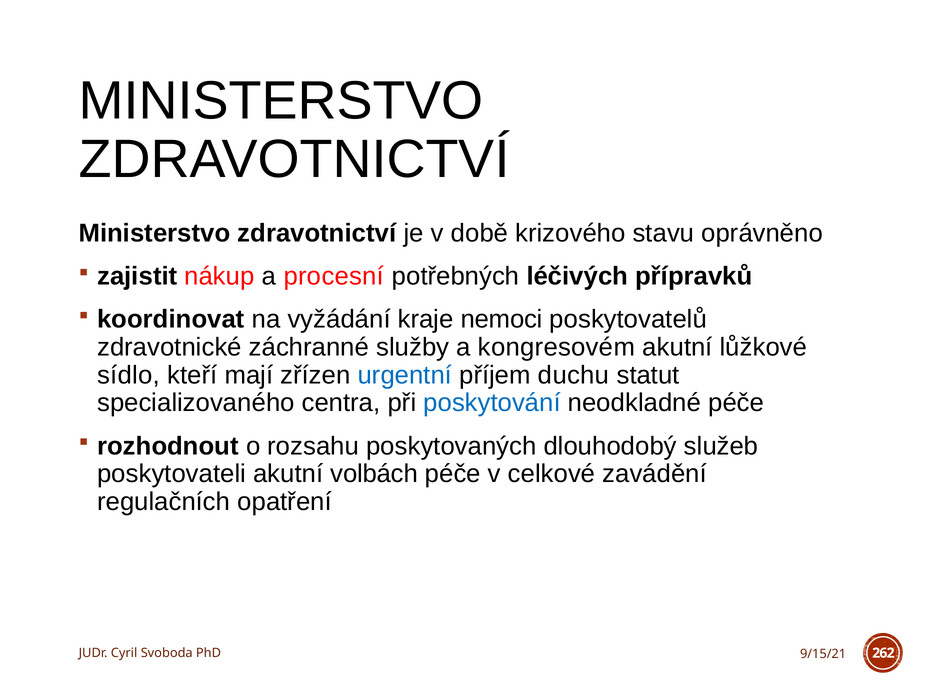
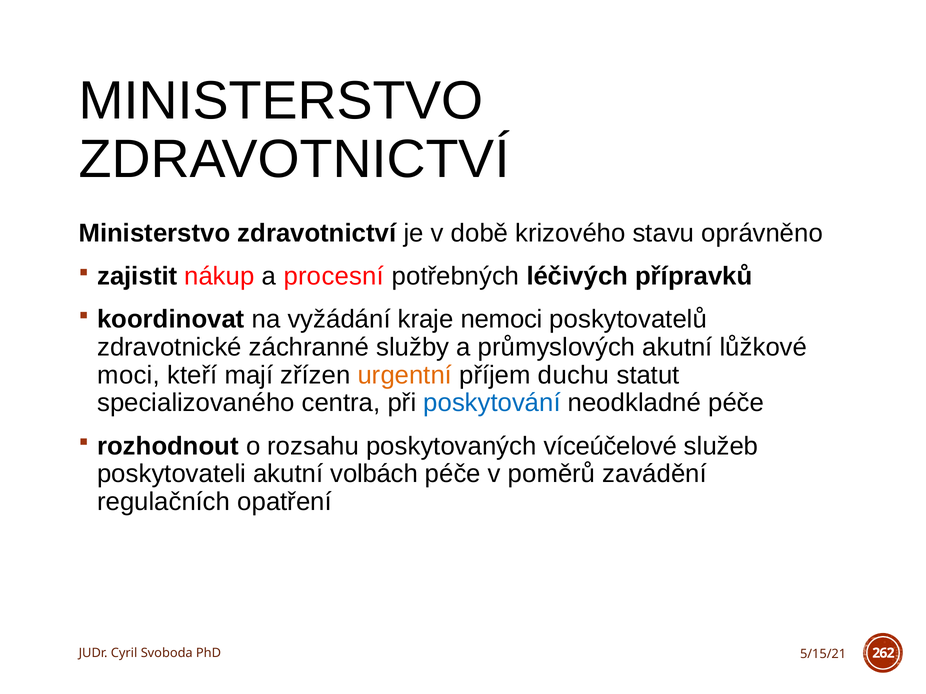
kongresovém: kongresovém -> průmyslových (557, 348)
sídlo: sídlo -> moci (129, 375)
urgentní colour: blue -> orange (405, 375)
dlouhodobý: dlouhodobý -> víceúčelové (610, 446)
celkové: celkové -> poměrů (552, 474)
9/15/21: 9/15/21 -> 5/15/21 (823, 655)
